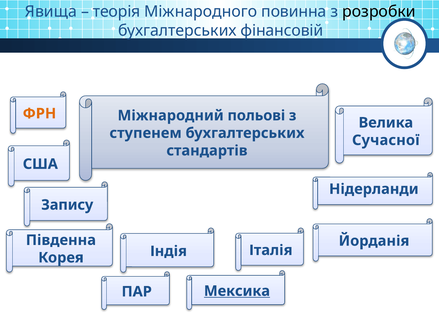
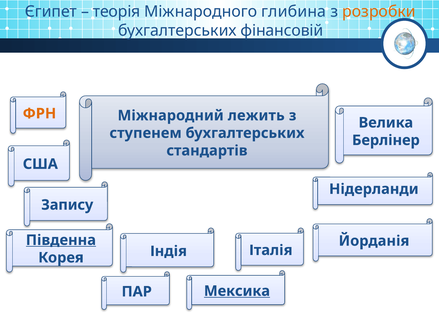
Явища: Явища -> Єгипет (51, 12)
повинна: повинна -> глибина (294, 12)
розробки colour: black -> orange (379, 12)
польові: польові -> лежить (256, 116)
Сучасної: Сучасної -> Берлінер (386, 140)
Південна underline: none -> present (61, 240)
